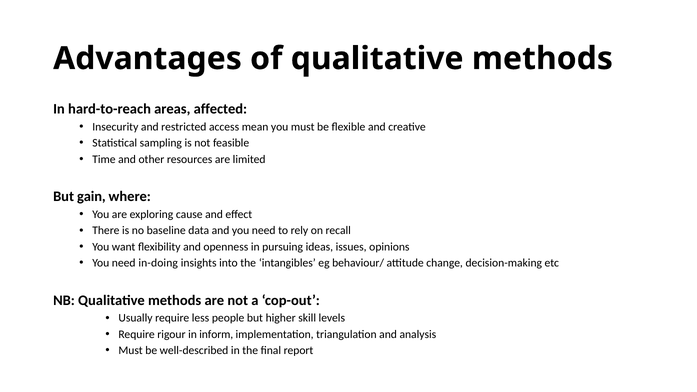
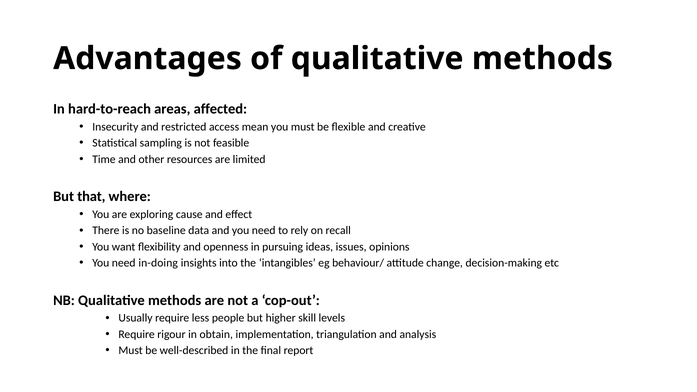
gain: gain -> that (91, 197)
inform: inform -> obtain (216, 334)
